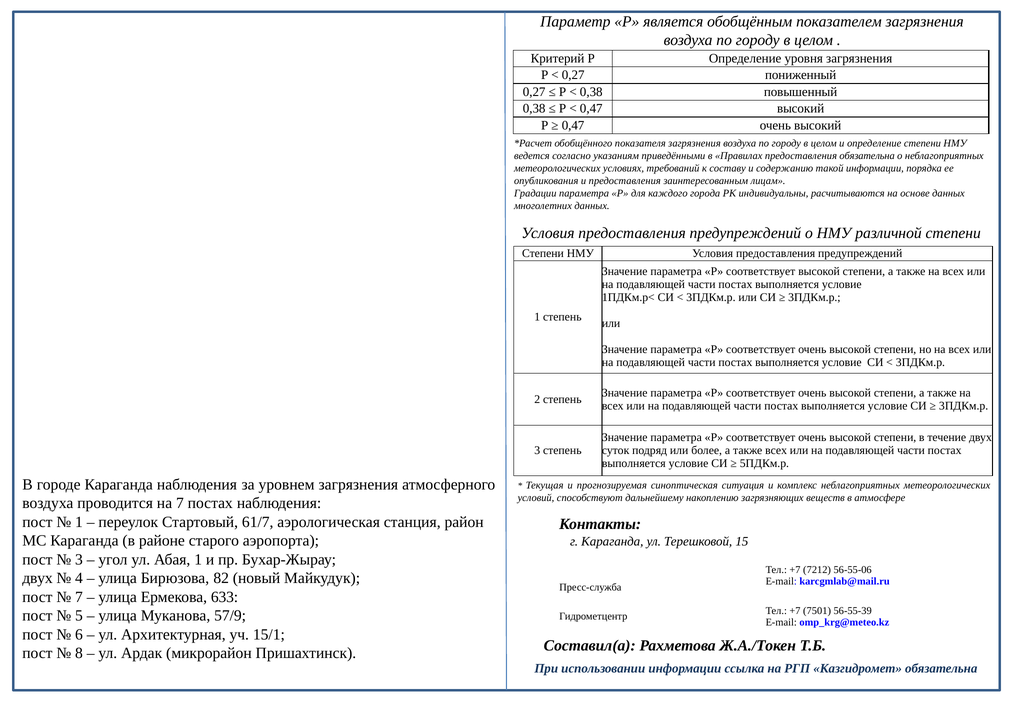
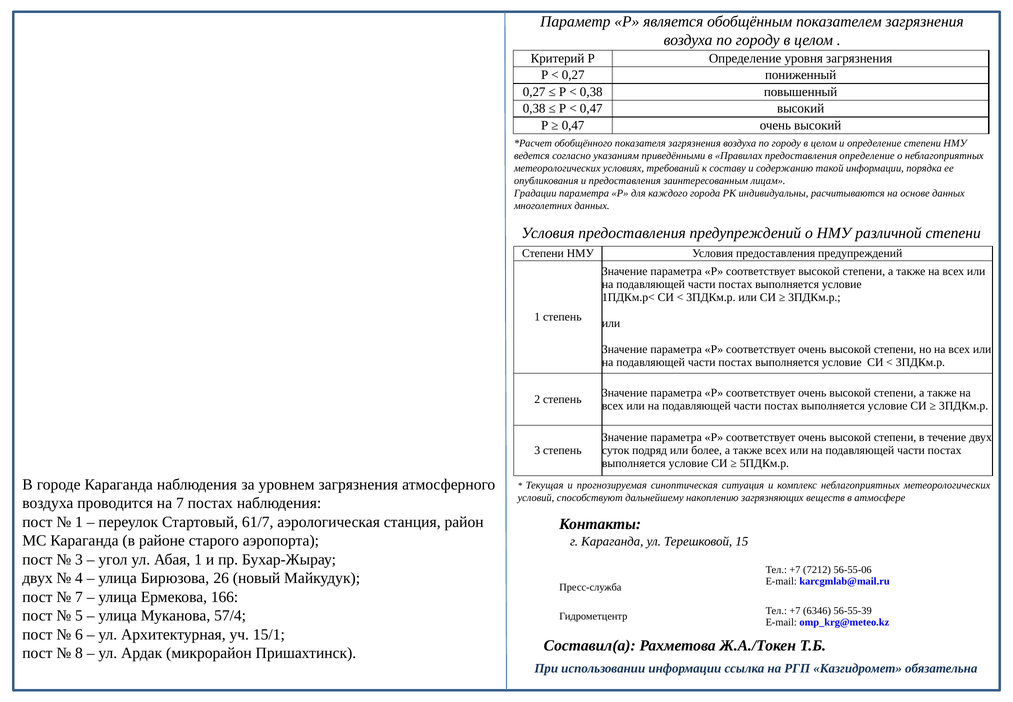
предоставления обязательна: обязательна -> определение (867, 156)
82: 82 -> 26 (221, 578)
633: 633 -> 166 (225, 596)
7501: 7501 -> 6346 (817, 610)
57/9: 57/9 -> 57/4 (230, 615)
